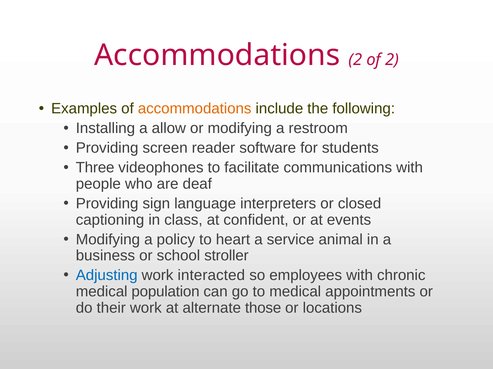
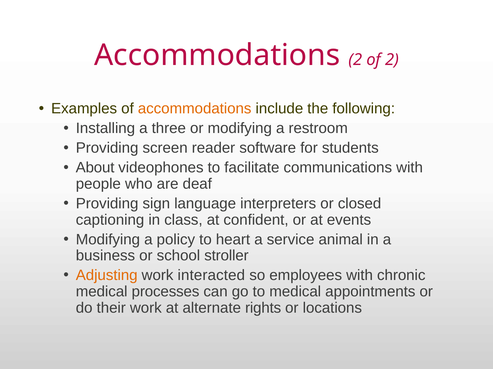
allow: allow -> three (169, 129)
Three: Three -> About (95, 168)
Adjusting colour: blue -> orange (107, 276)
population: population -> processes (166, 292)
those: those -> rights (263, 308)
